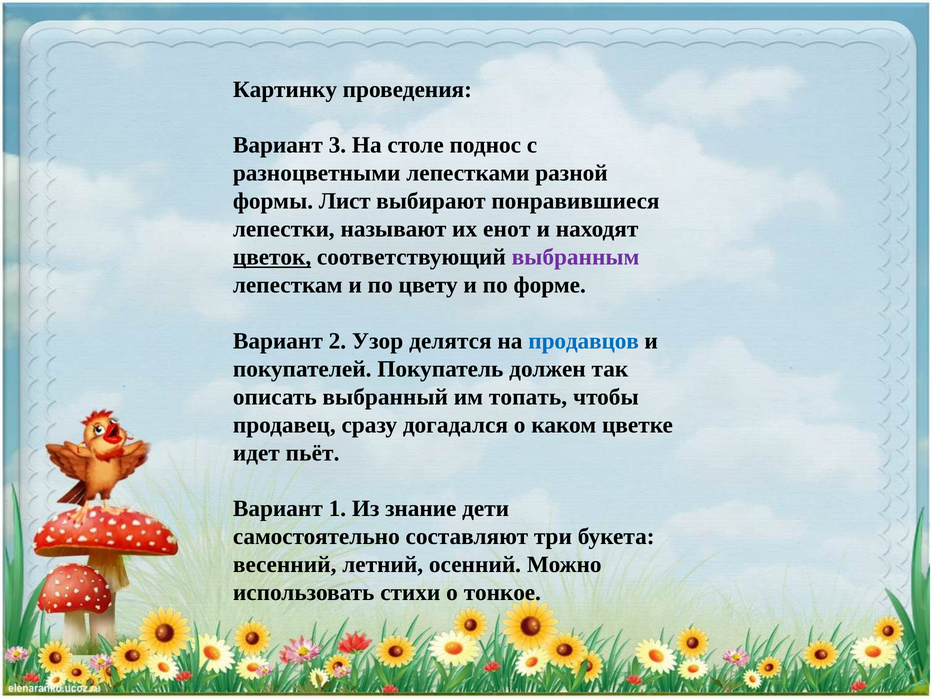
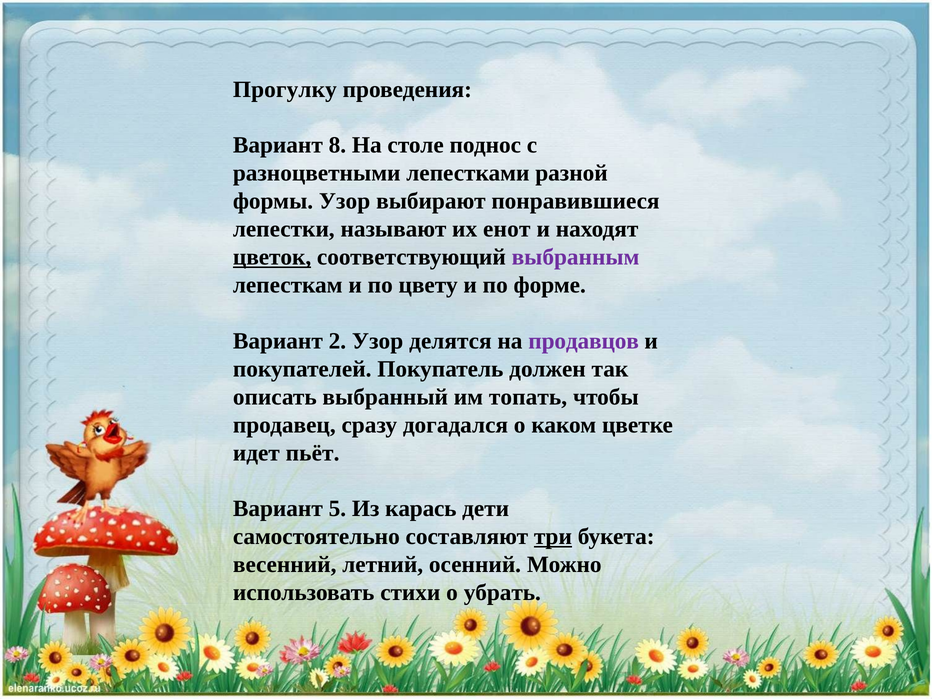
Картинку: Картинку -> Прогулку (285, 89)
3: 3 -> 8 (337, 145)
формы Лист: Лист -> Узор (345, 201)
продавцов colour: blue -> purple (584, 341)
1: 1 -> 5 (337, 509)
знание: знание -> карась (421, 509)
три underline: none -> present (553, 537)
тонкое: тонкое -> убрать (502, 593)
